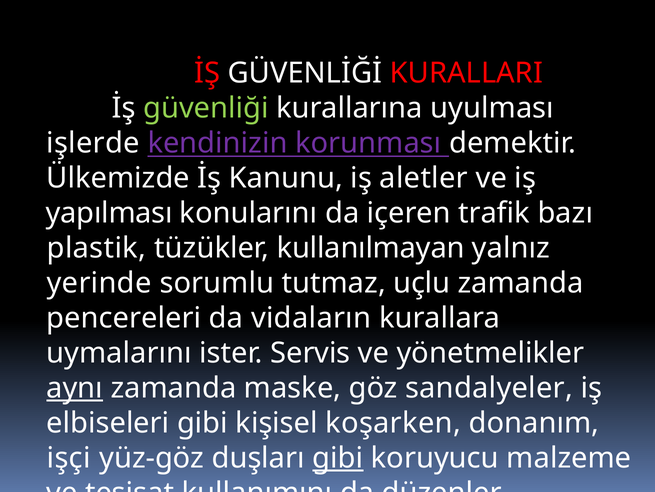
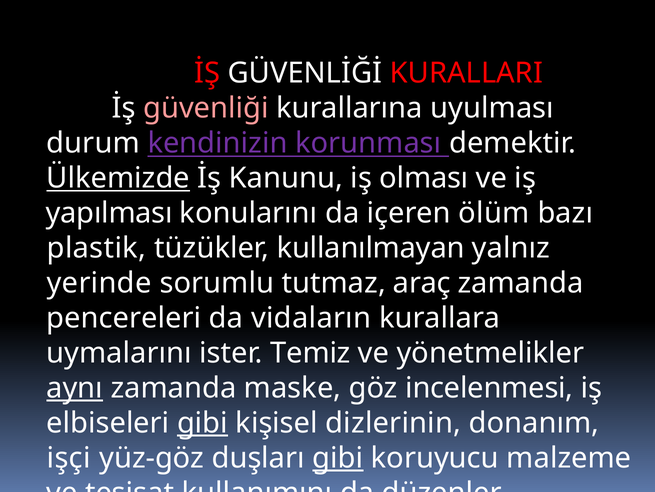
güvenliği colour: light green -> pink (206, 108)
işlerde: işlerde -> durum (93, 143)
Ülkemizde underline: none -> present (118, 178)
aletler: aletler -> olması (424, 178)
trafik: trafik -> ölüm (494, 213)
uçlu: uçlu -> araç (422, 283)
Servis: Servis -> Temiz (310, 353)
sandalyeler: sandalyeler -> incelenmesi (489, 387)
gibi underline: none -> present (202, 422)
koşarken: koşarken -> dizlerinin (393, 422)
